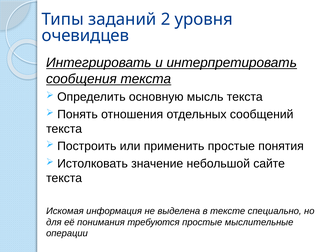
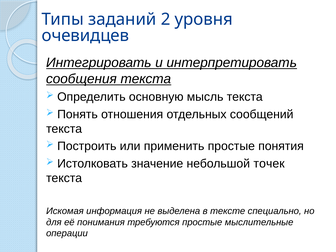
сайте: сайте -> точек (269, 164)
